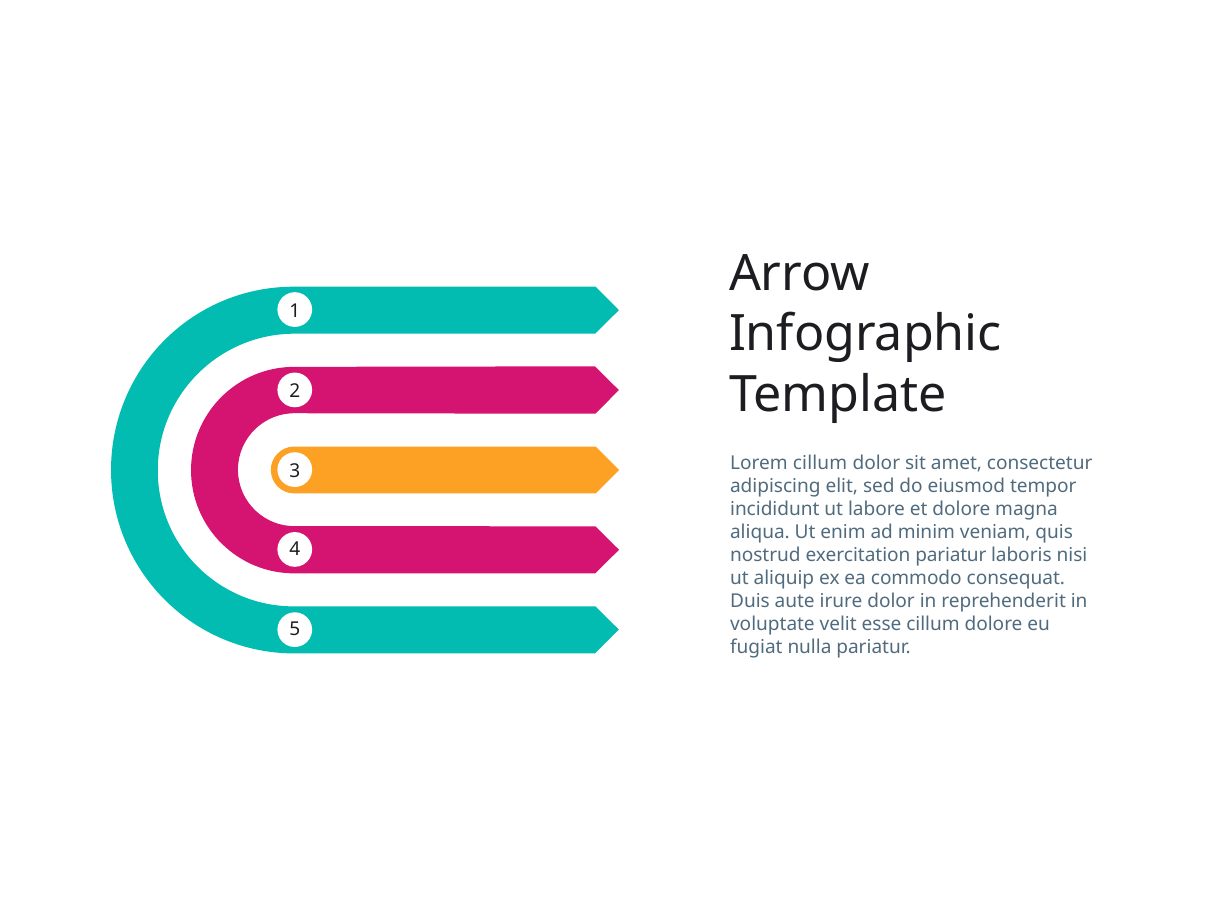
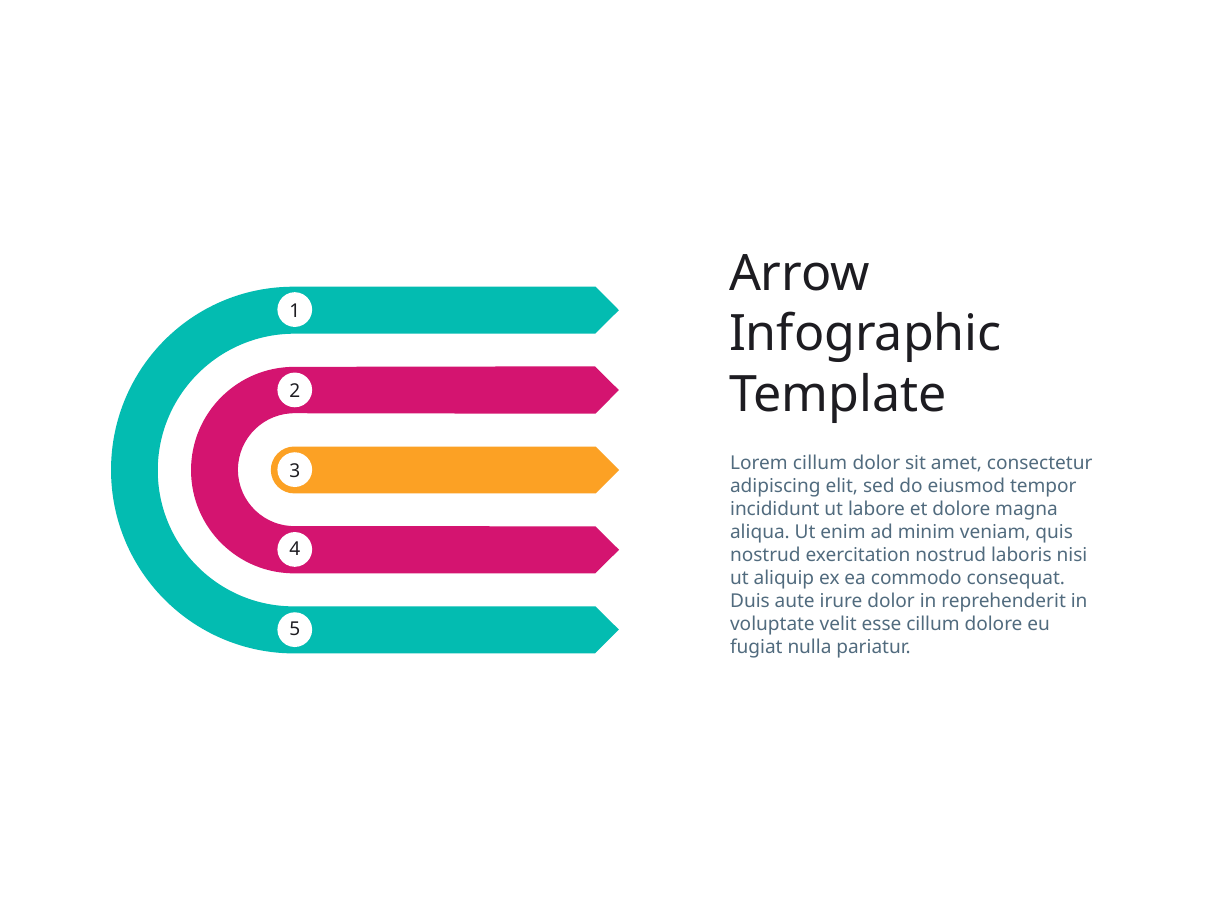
exercitation pariatur: pariatur -> nostrud (951, 555)
